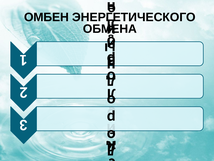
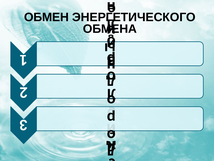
ОМБЕН: ОМБЕН -> ОБМЕН (46, 17)
